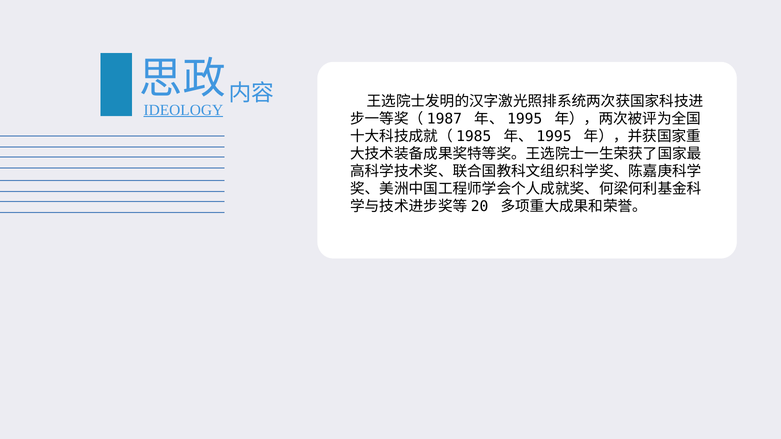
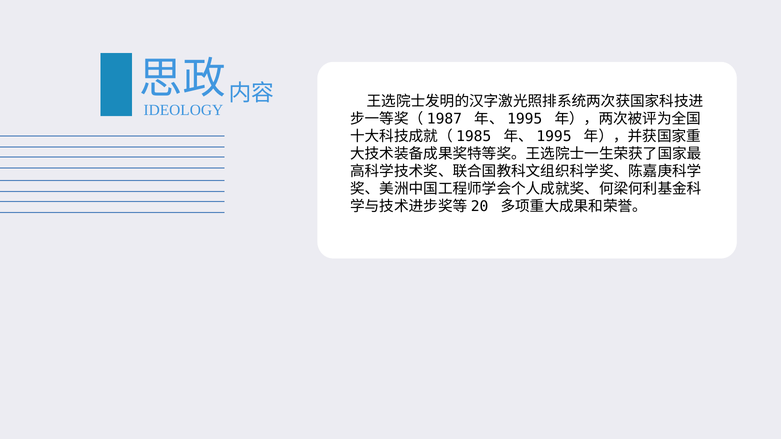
IDEOLOGY underline: present -> none (183, 110)
